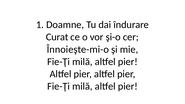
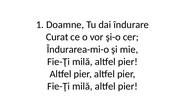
Înnoieşte-mi-o: Înnoieşte-mi-o -> Îndurarea-mi-o (78, 49)
